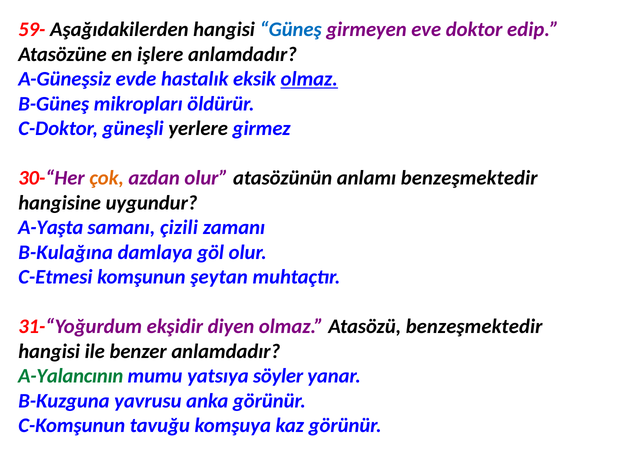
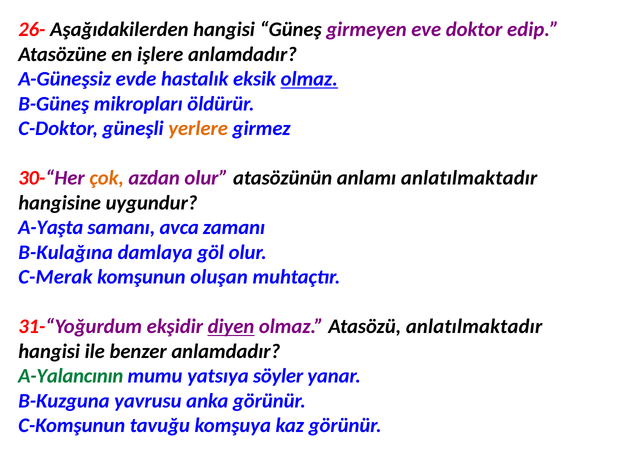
59-: 59- -> 26- (32, 30)
Güneş colour: blue -> black (291, 30)
yerlere colour: black -> orange (198, 129)
anlamı benzeşmektedir: benzeşmektedir -> anlatılmaktadır (469, 178)
çizili: çizili -> avca (179, 228)
C-Etmesi: C-Etmesi -> C-Merak (55, 277)
şeytan: şeytan -> oluşan (219, 277)
diyen underline: none -> present (231, 327)
Atasözü benzeşmektedir: benzeşmektedir -> anlatılmaktadır (474, 327)
